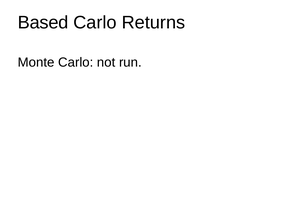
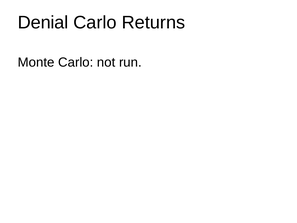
Based: Based -> Denial (43, 23)
